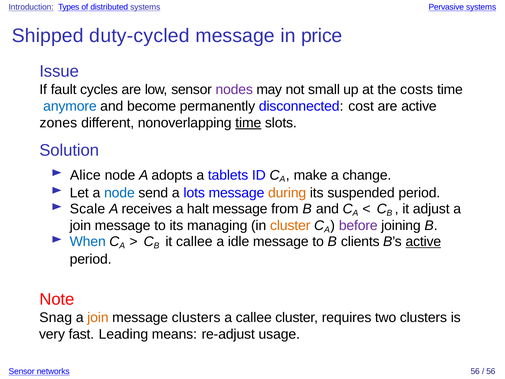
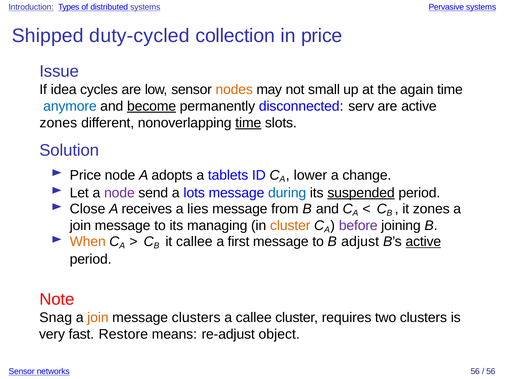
duty-cycled message: message -> collection (235, 36)
fault: fault -> idea (64, 90)
nodes colour: purple -> orange (234, 90)
costs: costs -> again (417, 90)
become underline: none -> present (152, 106)
cost: cost -> serv (361, 106)
Alice: Alice -> Price (85, 175)
make: make -> lower (310, 175)
node colour: blue -> purple (119, 193)
during colour: orange -> blue (287, 193)
suspended underline: none -> present (361, 193)
Scale: Scale -> Close (88, 209)
halt: halt -> lies (198, 209)
it adjust: adjust -> zones (431, 209)
When colour: blue -> orange (88, 242)
idle: idle -> first (239, 242)
clients: clients -> adjust (360, 242)
Leading: Leading -> Restore (123, 334)
usage: usage -> object (279, 334)
